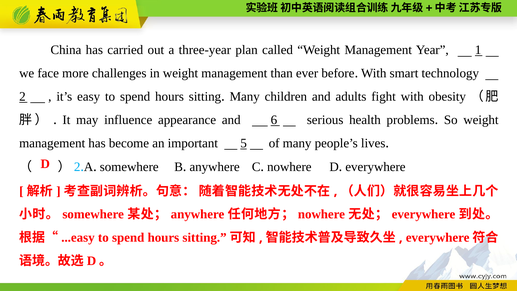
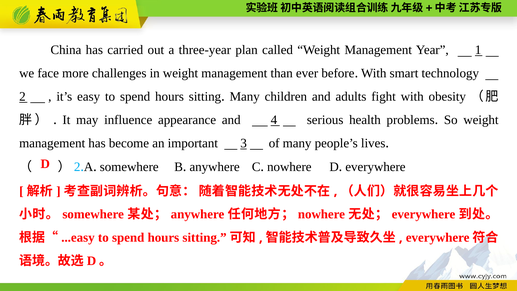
6: 6 -> 4 (274, 120)
5: 5 -> 3 (244, 143)
